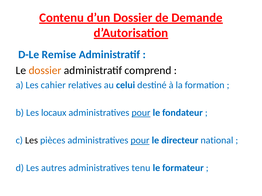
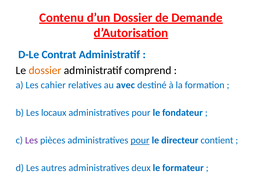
Remise: Remise -> Contrat (59, 55)
celui: celui -> avec (125, 85)
pour underline: present -> none (141, 113)
Les colour: black -> purple (31, 141)
national: national -> contient (217, 141)
tenu: tenu -> deux (141, 168)
